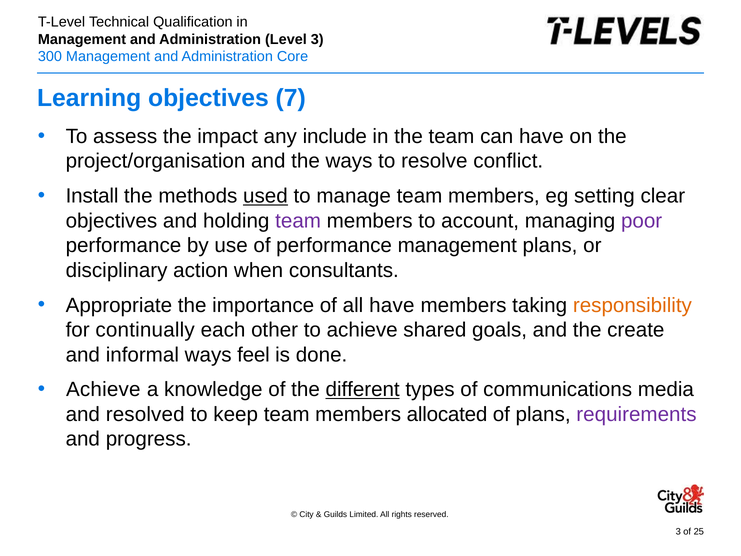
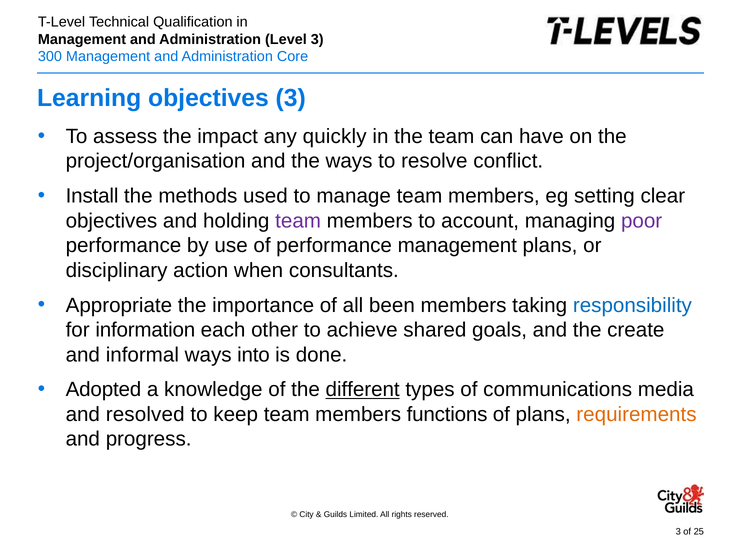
objectives 7: 7 -> 3 (291, 98)
include: include -> quickly (335, 136)
used underline: present -> none (265, 196)
all have: have -> been (392, 305)
responsibility colour: orange -> blue (632, 305)
continually: continually -> information (145, 330)
feel: feel -> into (254, 355)
Achieve: Achieve -> Adopted (103, 390)
allocated: allocated -> functions (447, 414)
requirements colour: purple -> orange (636, 414)
